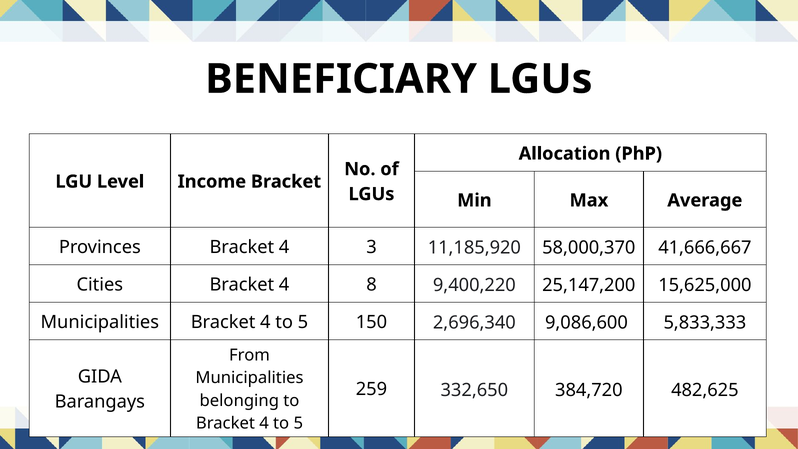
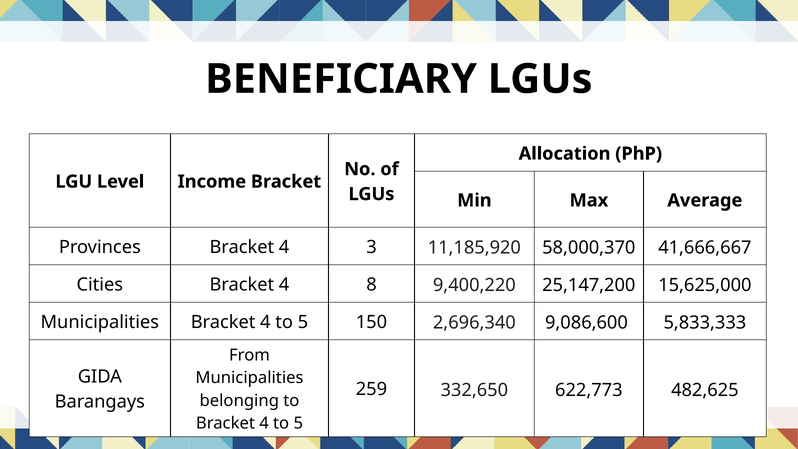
384,720: 384,720 -> 622,773 (589, 390)
